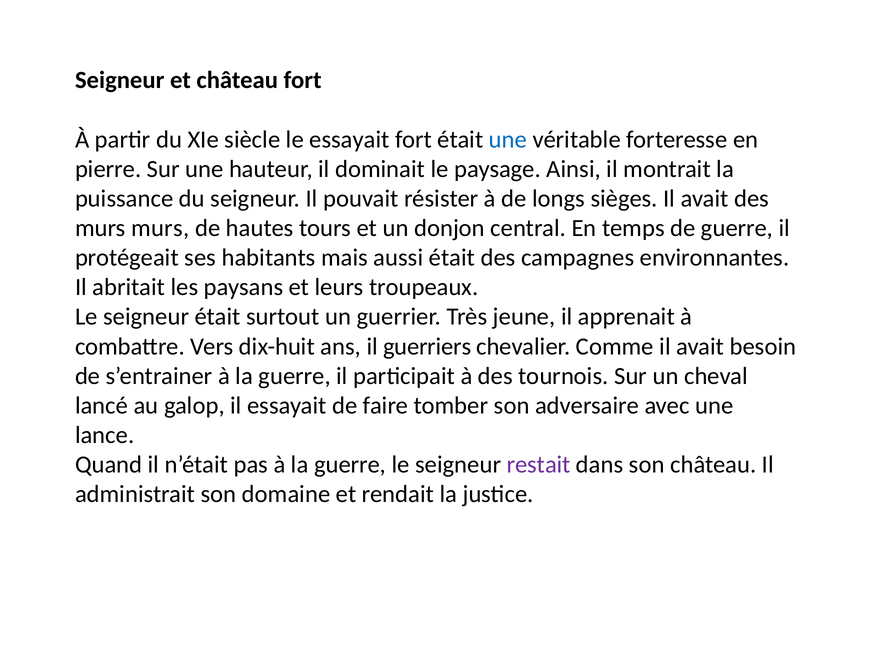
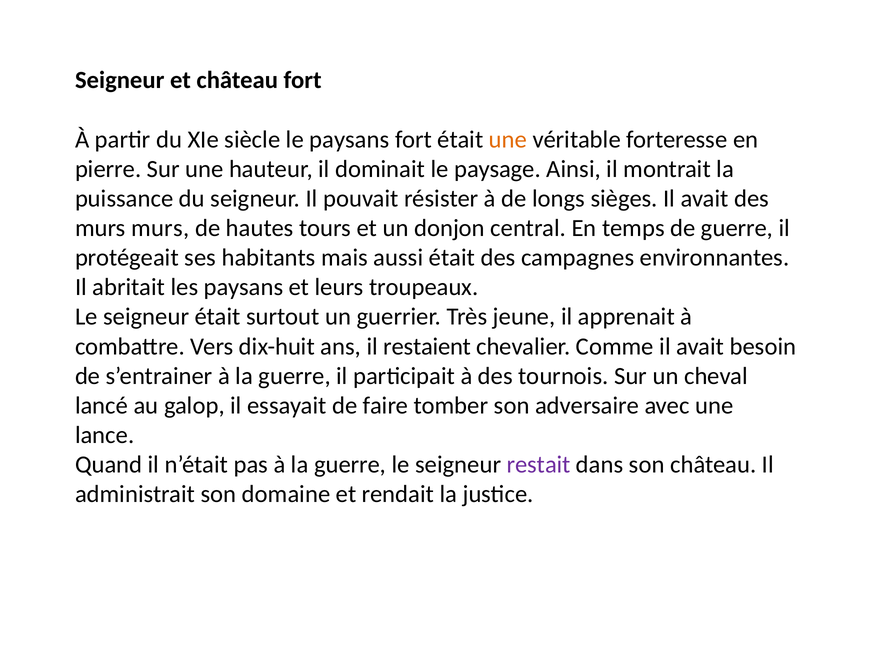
le essayait: essayait -> paysans (349, 139)
une colour: blue -> orange (508, 139)
guerriers: guerriers -> restaient (427, 347)
